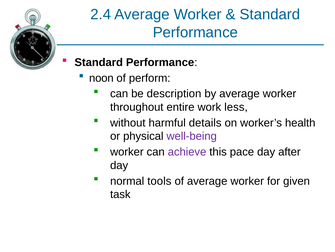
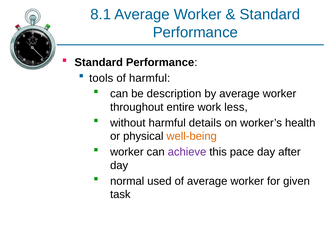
2.4: 2.4 -> 8.1 (101, 14)
noon: noon -> tools (101, 78)
of perform: perform -> harmful (150, 78)
well-being colour: purple -> orange (192, 136)
tools: tools -> used (159, 181)
